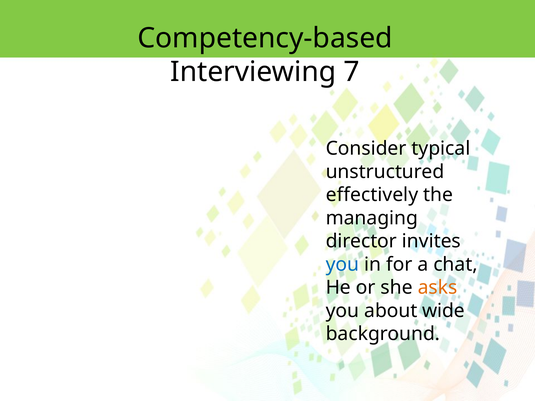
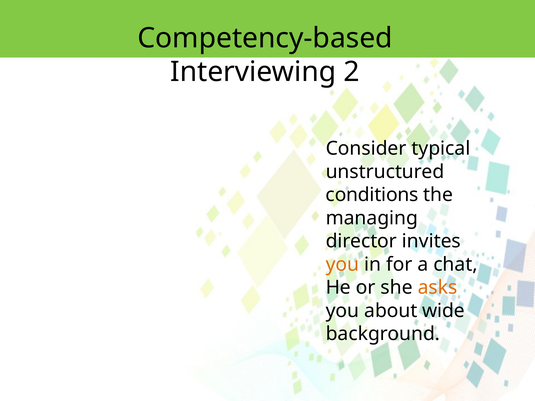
7: 7 -> 2 (352, 72)
effectively: effectively -> conditions (372, 195)
you colour: blue -> orange (342, 265)
